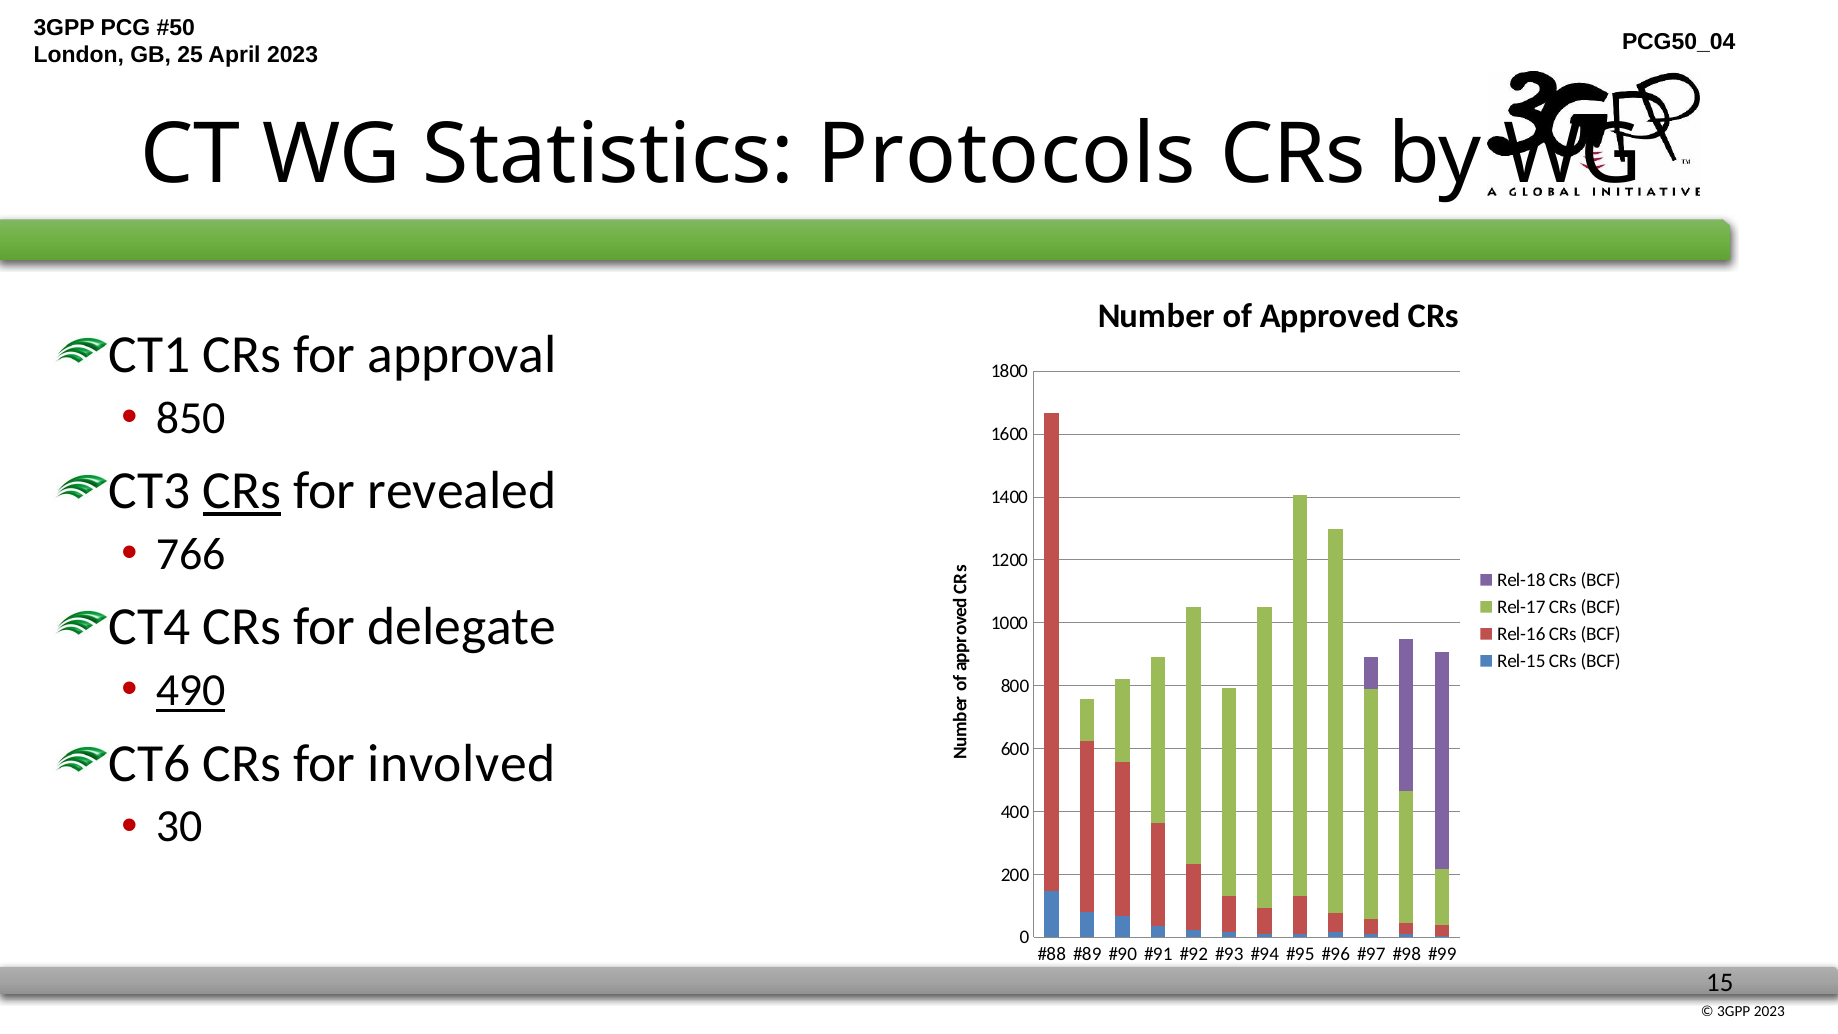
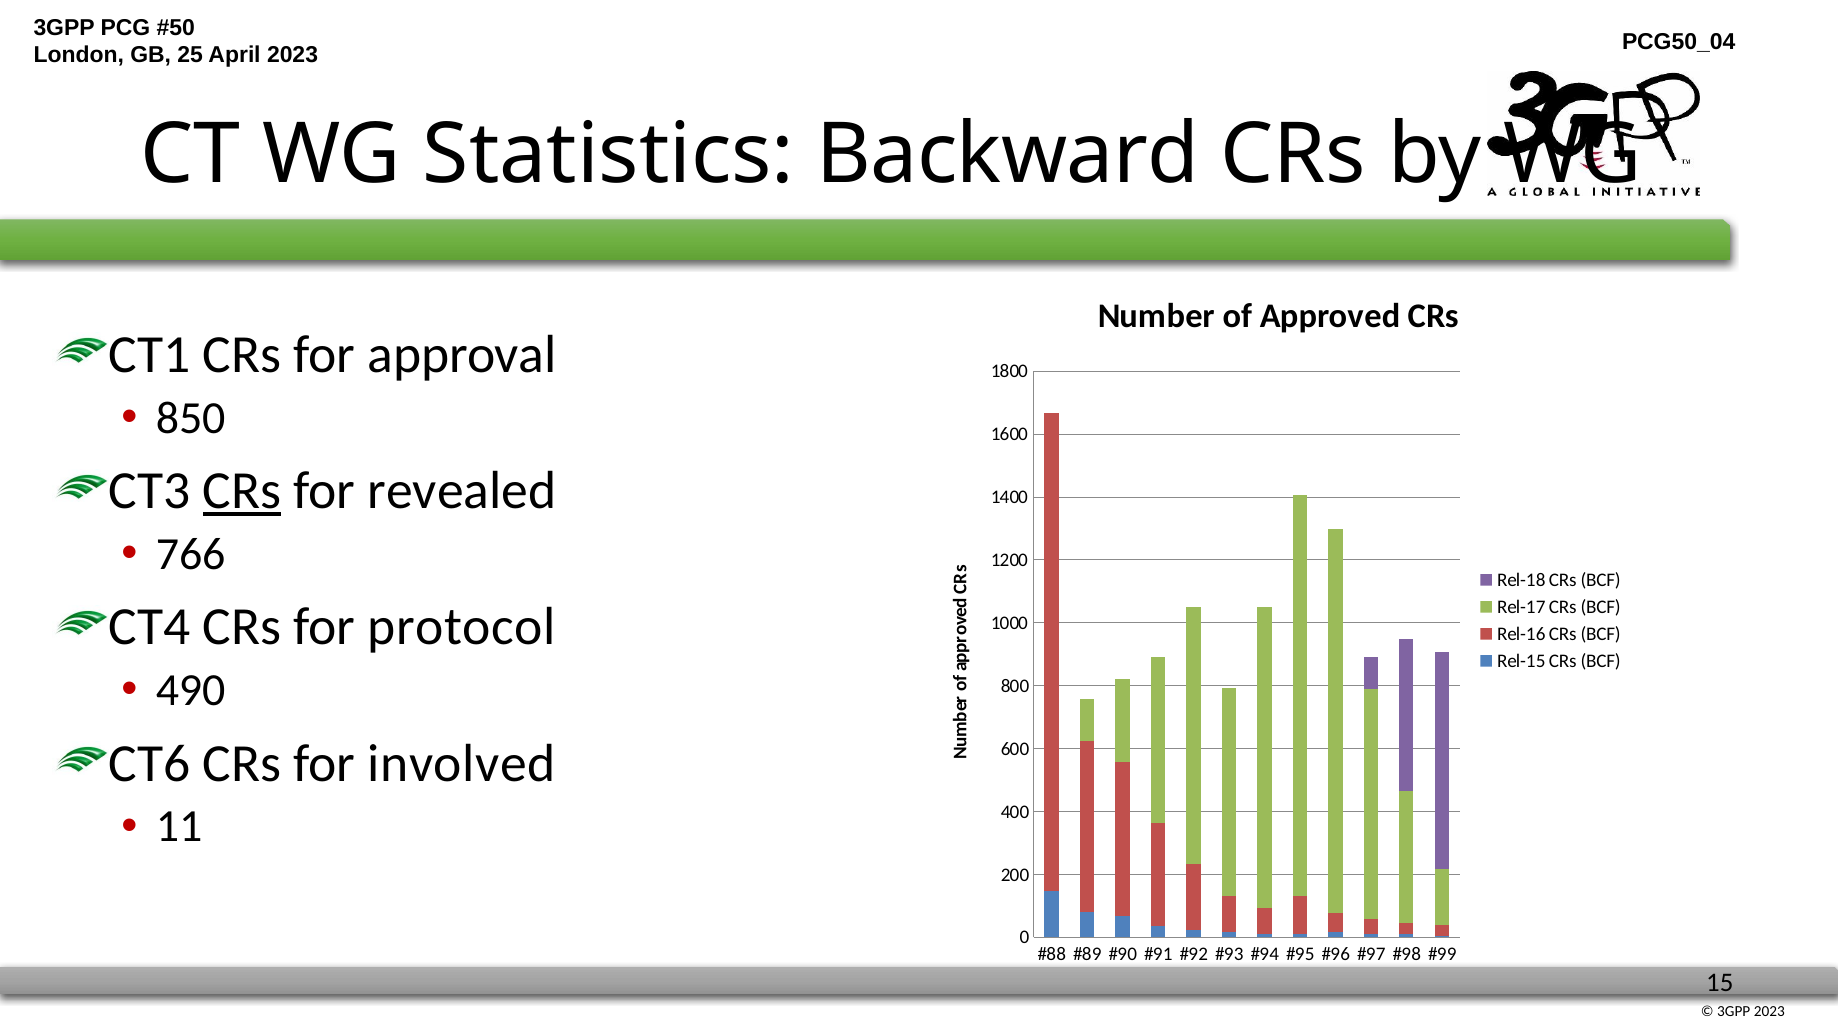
Protocols: Protocols -> Backward (1008, 154)
delegate: delegate -> protocol (462, 627)
490 underline: present -> none (191, 690)
30: 30 -> 11 (179, 827)
